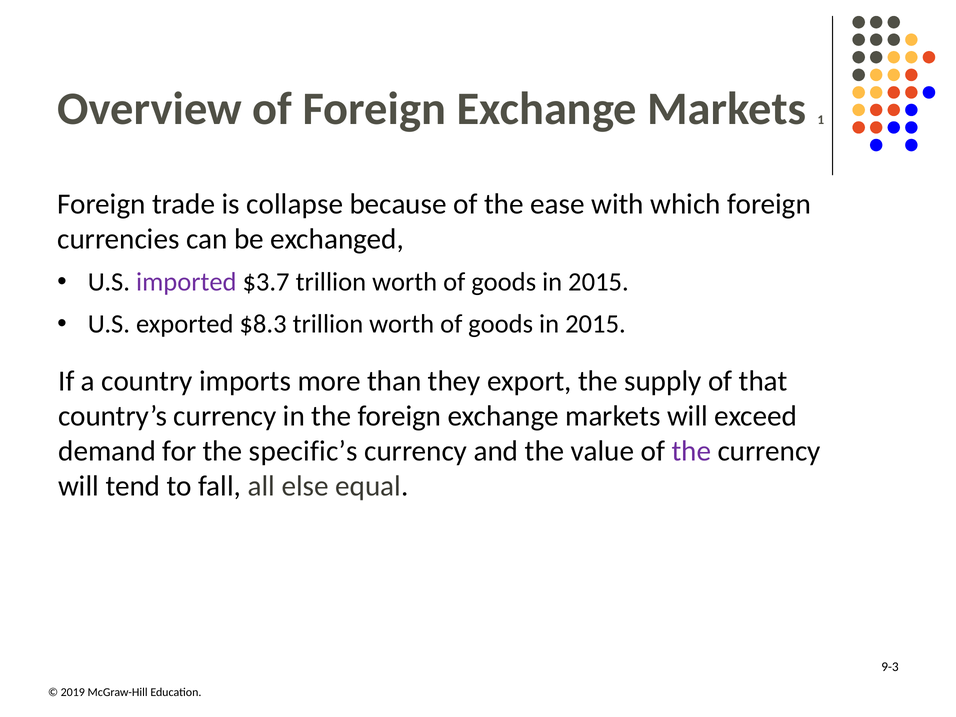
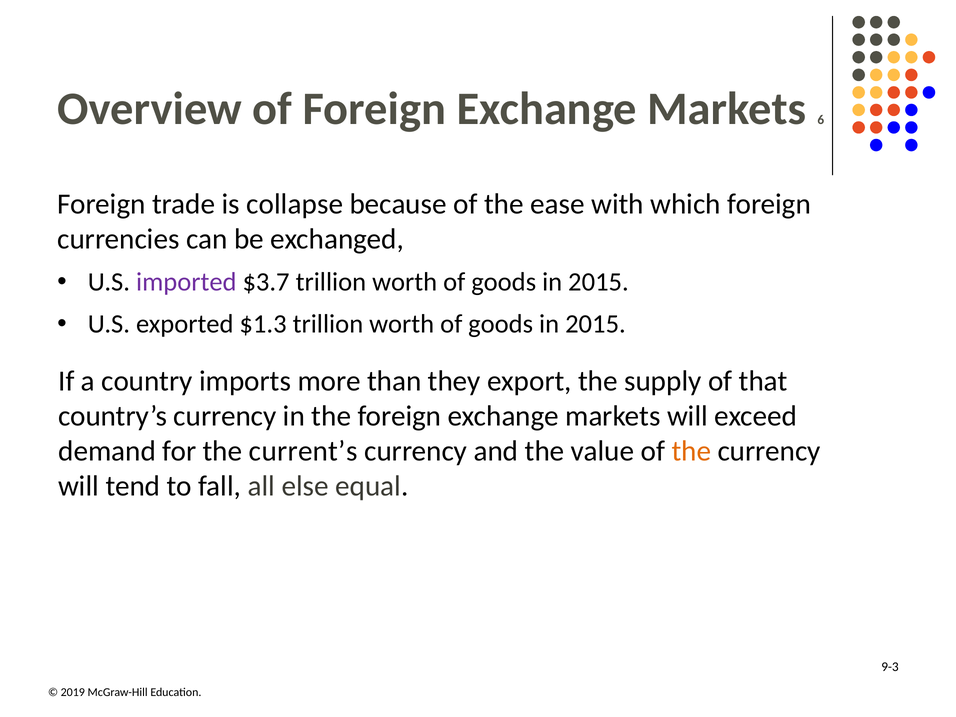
1: 1 -> 6 (821, 120)
$8.3: $8.3 -> $1.3 (263, 324)
specific’s: specific’s -> current’s (303, 451)
the colour: purple -> orange (691, 451)
